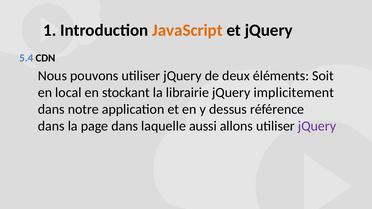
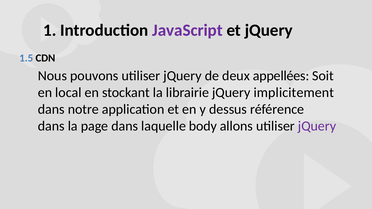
JavaScript colour: orange -> purple (187, 30)
5.4: 5.4 -> 1.5 (26, 58)
éléments: éléments -> appellées (281, 76)
aussi: aussi -> body (203, 126)
